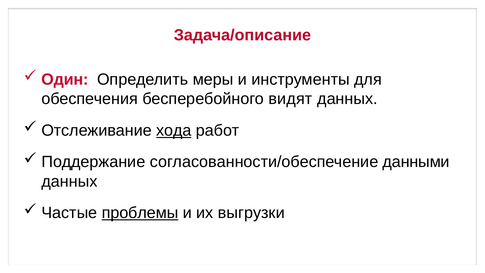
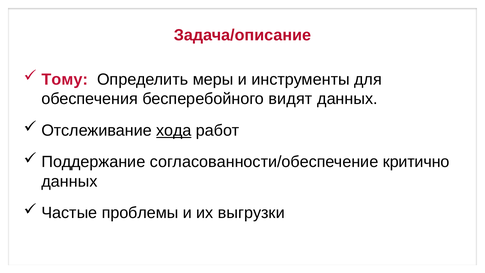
Один: Один -> Тому (65, 79)
данными: данными -> критично (416, 162)
проблемы underline: present -> none (140, 213)
